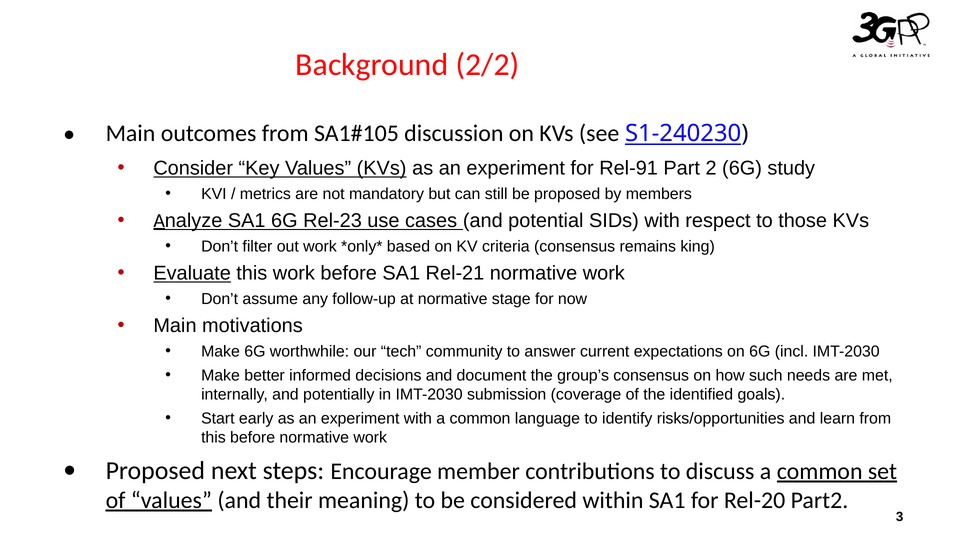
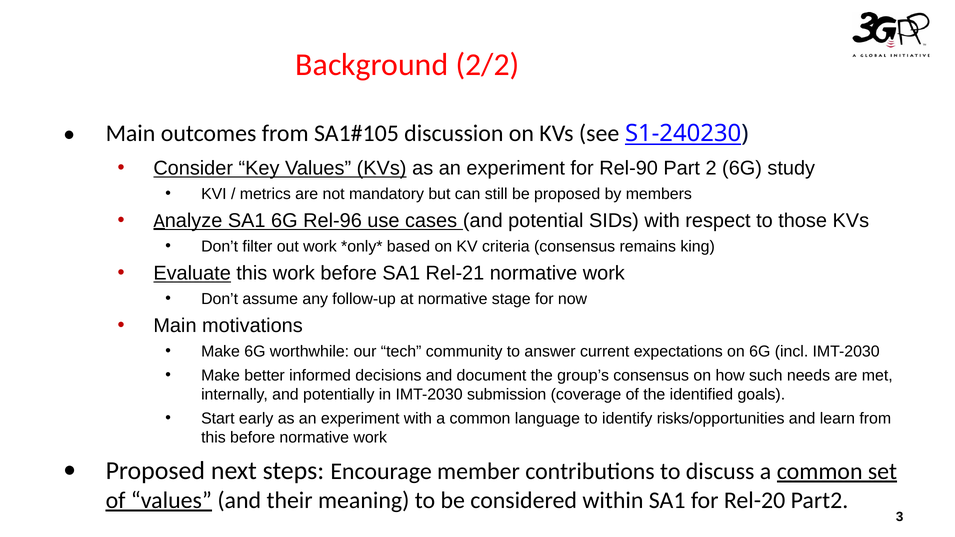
Rel-91: Rel-91 -> Rel-90 (629, 168)
Rel-23: Rel-23 -> Rel-96 (333, 221)
